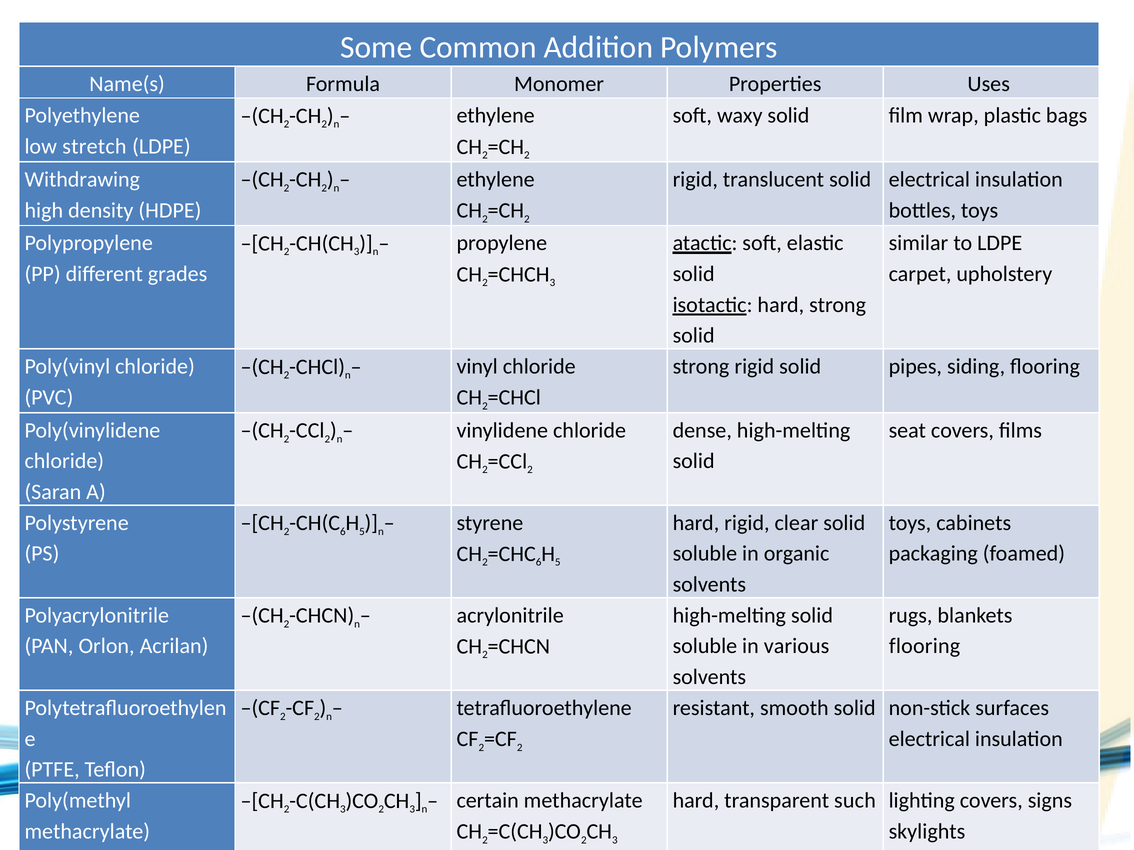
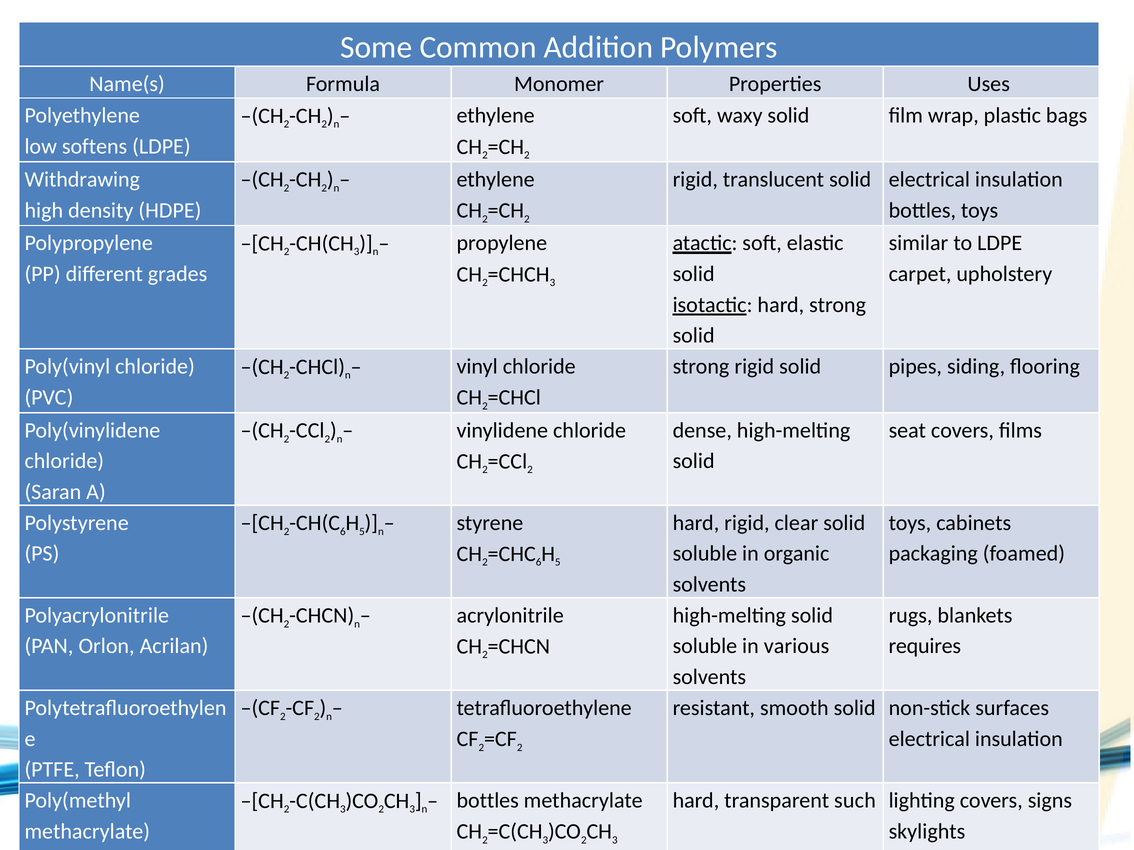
stretch: stretch -> softens (95, 147)
flooring: flooring -> requires (925, 647)
certain: certain -> bottles (488, 801)
